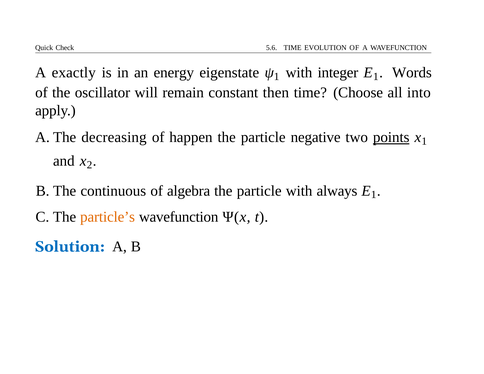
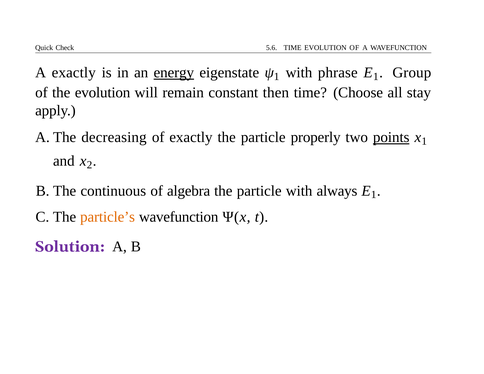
energy underline: none -> present (174, 73)
integer: integer -> phrase (338, 73)
Words: Words -> Group (412, 73)
the oscillator: oscillator -> evolution (103, 92)
into: into -> stay (419, 92)
of happen: happen -> exactly (191, 137)
negative: negative -> properly (316, 137)
Solution colour: blue -> purple (70, 247)
